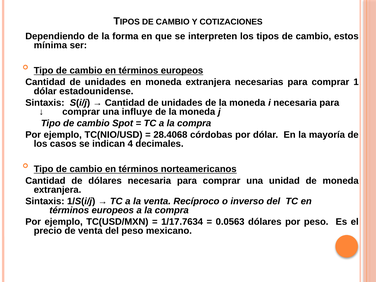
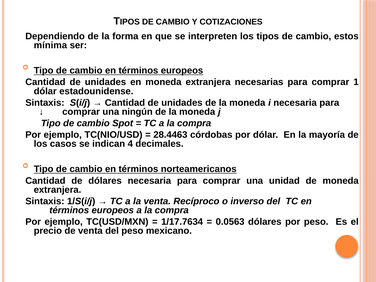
influye: influye -> ningún (137, 112)
28.4068: 28.4068 -> 28.4463 (170, 135)
